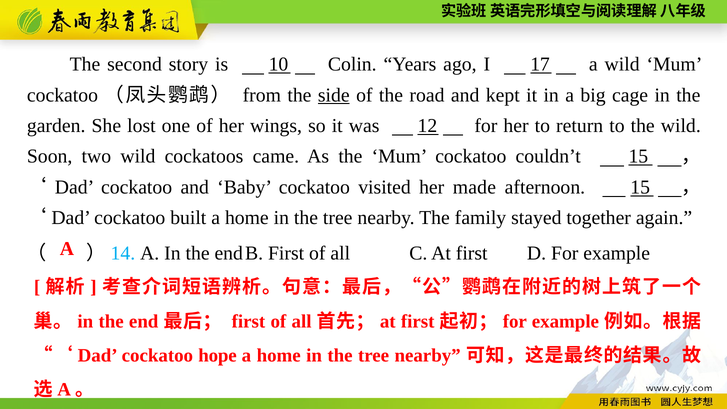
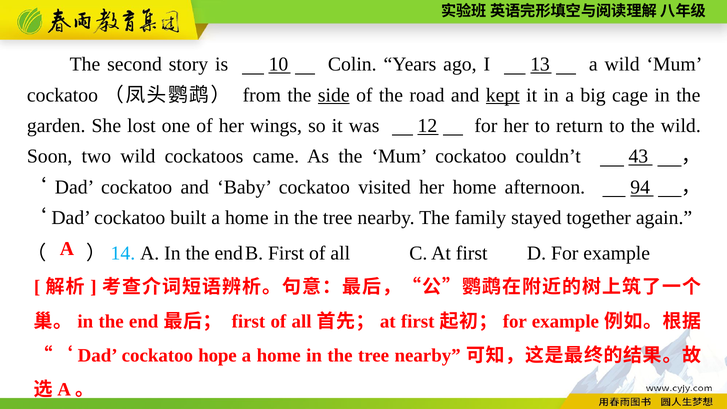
17: 17 -> 13 (540, 64)
kept underline: none -> present (503, 95)
couldn’t 15: 15 -> 43 (638, 156)
her made: made -> home (474, 187)
afternoon 15: 15 -> 94 (640, 187)
